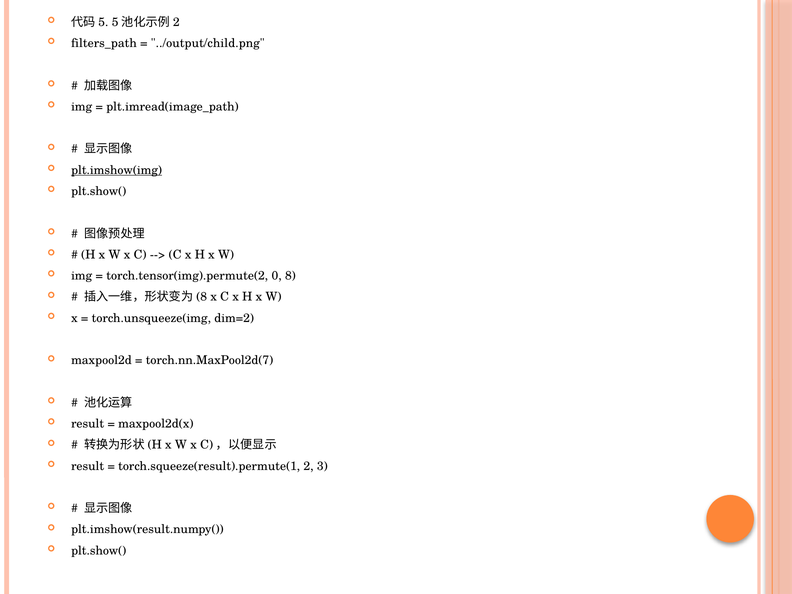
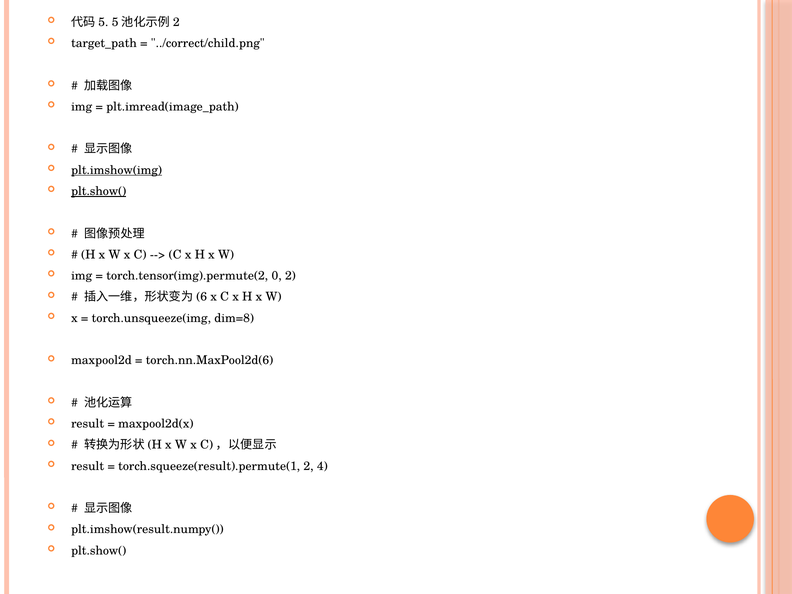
filters_path: filters_path -> target_path (104, 43)
../output/child.png: ../output/child.png -> ../correct/child.png (208, 43)
plt.show( underline: none -> present (99, 191)
0 8: 8 -> 2 (290, 276)
8: 8 -> 6 (202, 297)
dim=2: dim=2 -> dim=8 (234, 318)
torch.nn.MaxPool2d(7: torch.nn.MaxPool2d(7 -> torch.nn.MaxPool2d(6 (209, 360)
3: 3 -> 4 (322, 466)
